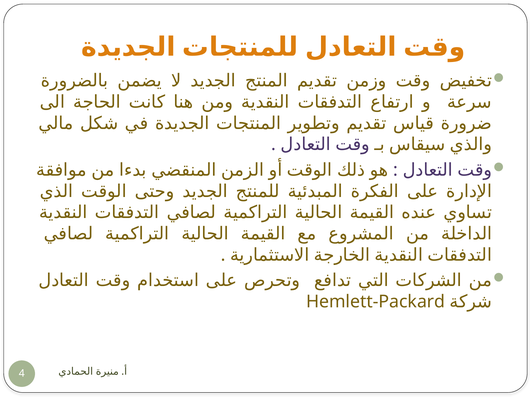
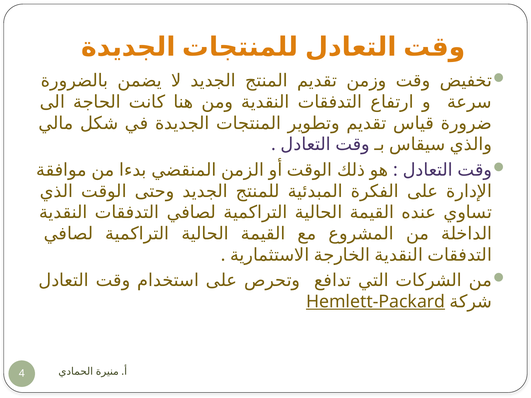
Hemlett-Packard underline: none -> present (376, 302)
